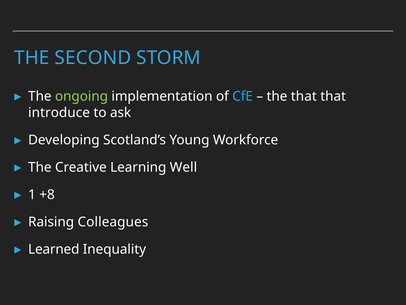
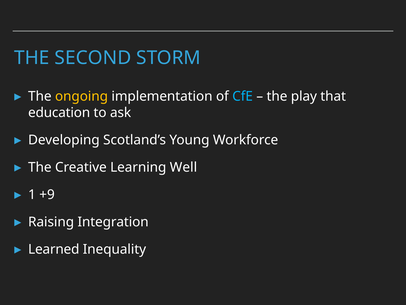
ongoing colour: light green -> yellow (81, 96)
the that: that -> play (304, 96)
introduce: introduce -> education (59, 112)
+8: +8 -> +9 (47, 194)
Colleagues: Colleagues -> Integration (113, 222)
